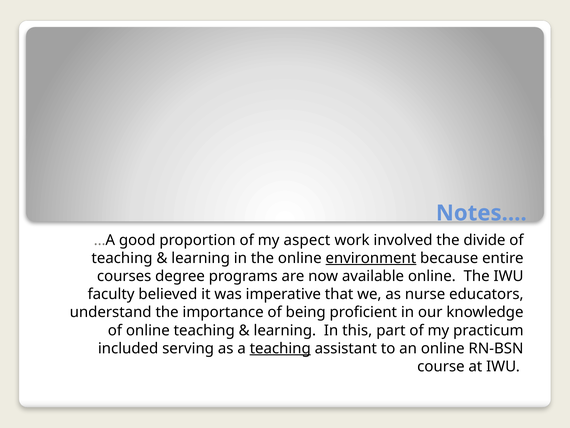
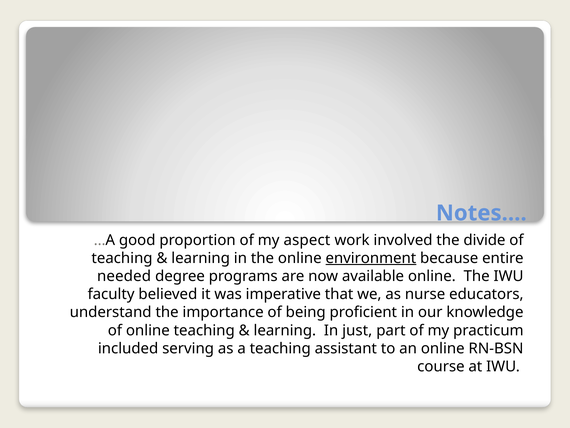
courses: courses -> needed (124, 276)
this: this -> just (357, 330)
teaching underline: present -> none (280, 348)
